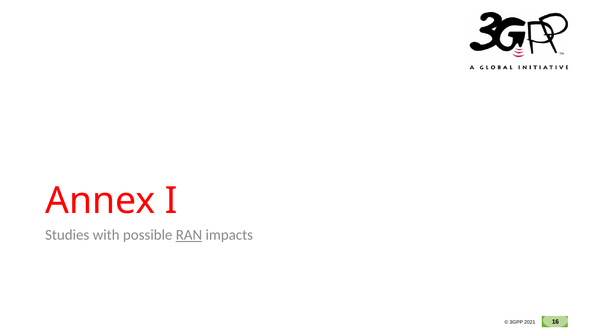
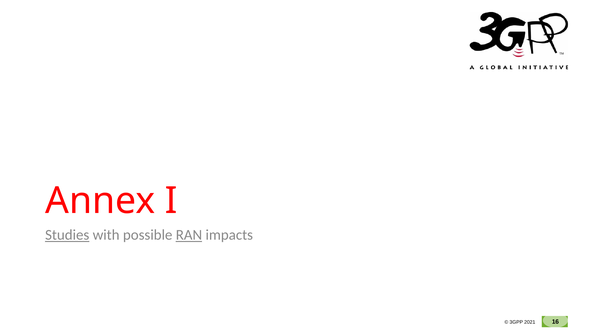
Studies underline: none -> present (67, 235)
